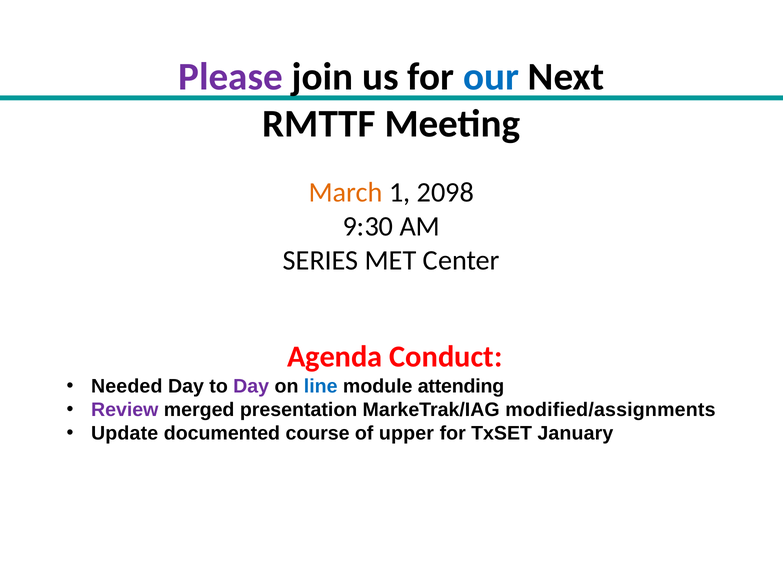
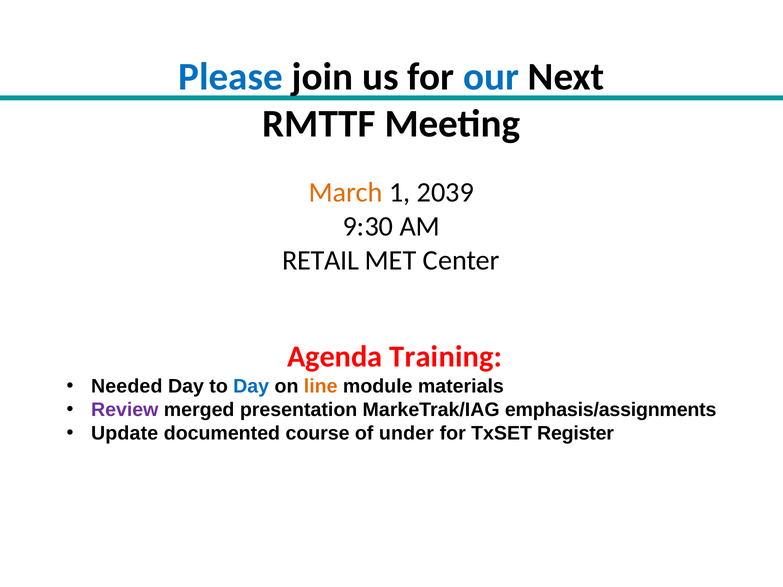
Please colour: purple -> blue (231, 77)
2098: 2098 -> 2039 (445, 192)
SERIES: SERIES -> RETAIL (321, 260)
Conduct: Conduct -> Training (446, 357)
Day colour: purple -> blue (251, 386)
line colour: blue -> orange (321, 386)
attending: attending -> materials (461, 386)
modified/assignments: modified/assignments -> emphasis/assignments (611, 410)
upper: upper -> under (406, 433)
January: January -> Register (576, 433)
